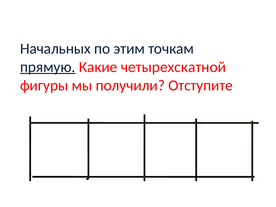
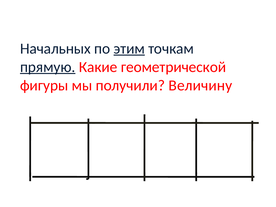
этим underline: none -> present (129, 49)
четырехскатной: четырехскатной -> геометрической (173, 67)
Отступите: Отступите -> Величину (200, 85)
